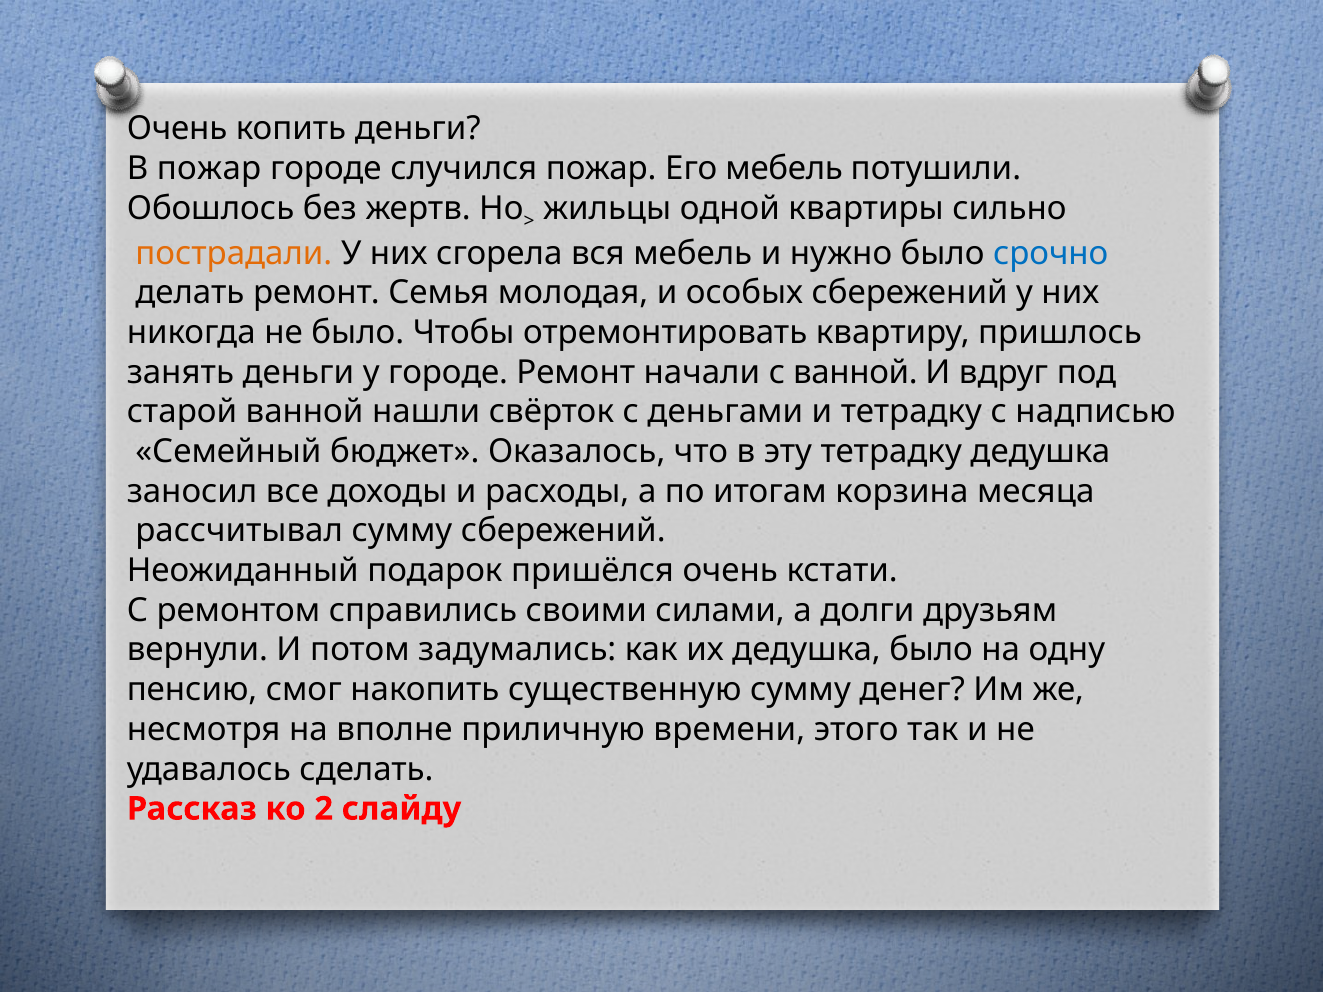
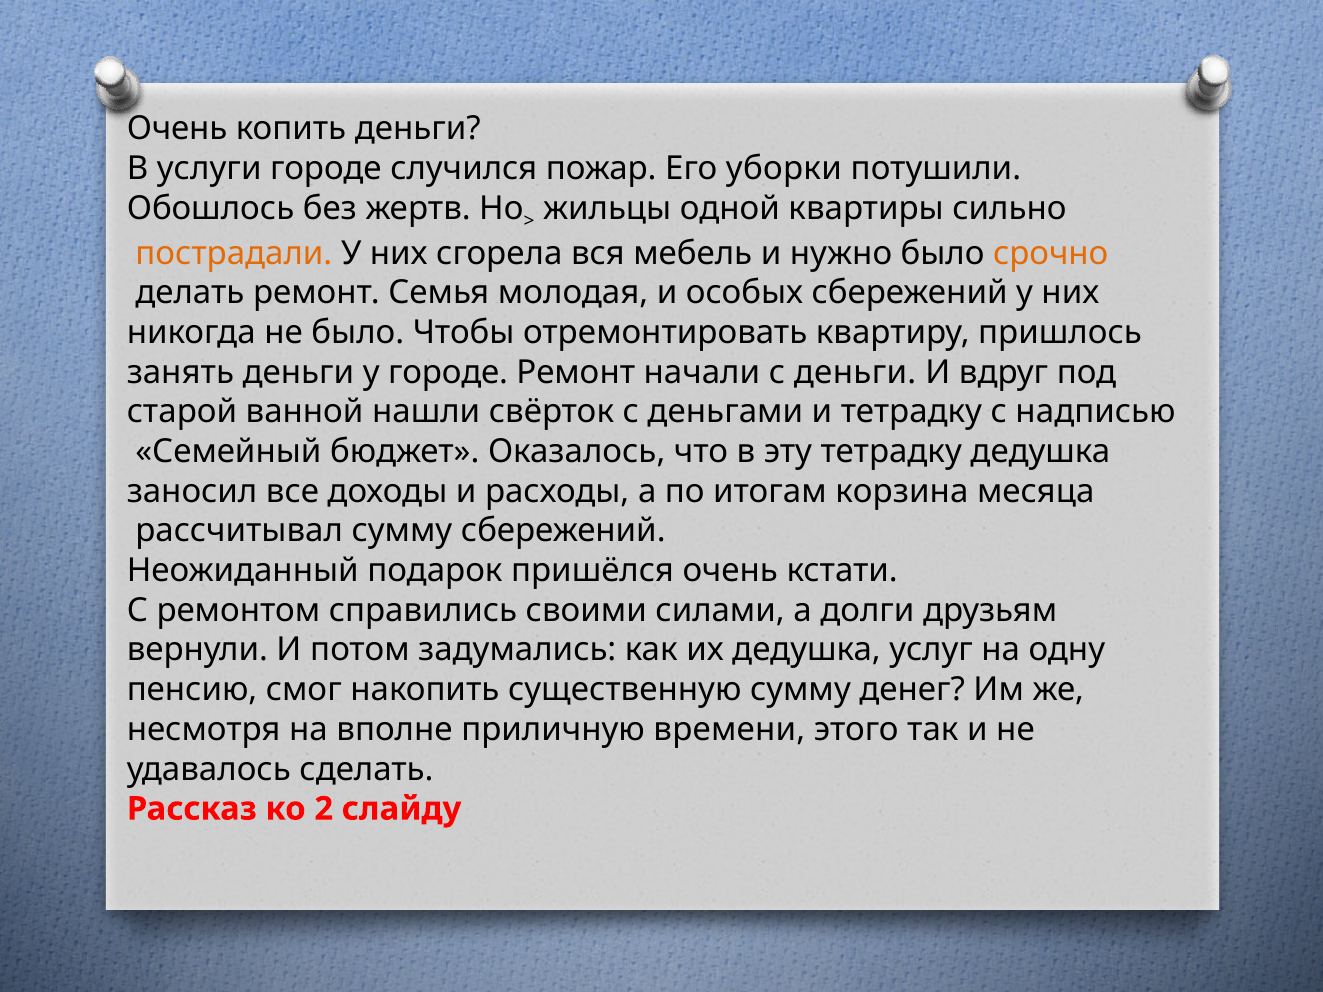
В пожар: пожар -> услуги (209, 169)
Его мебель: мебель -> уборки (784, 169)
срочно colour: blue -> orange (1051, 253)
с ванной: ванной -> деньги (855, 372)
дедушка было: было -> услуг (931, 650)
